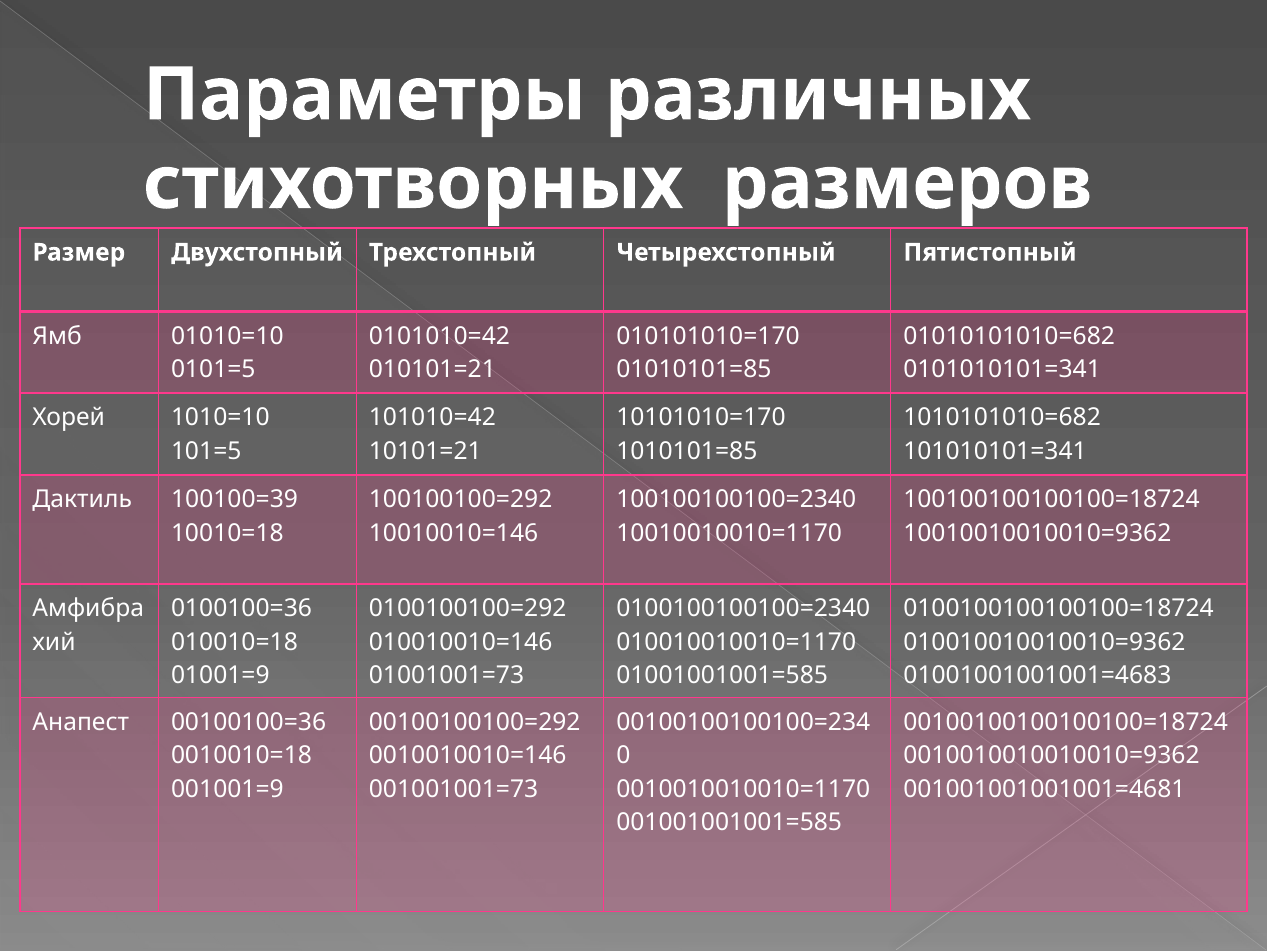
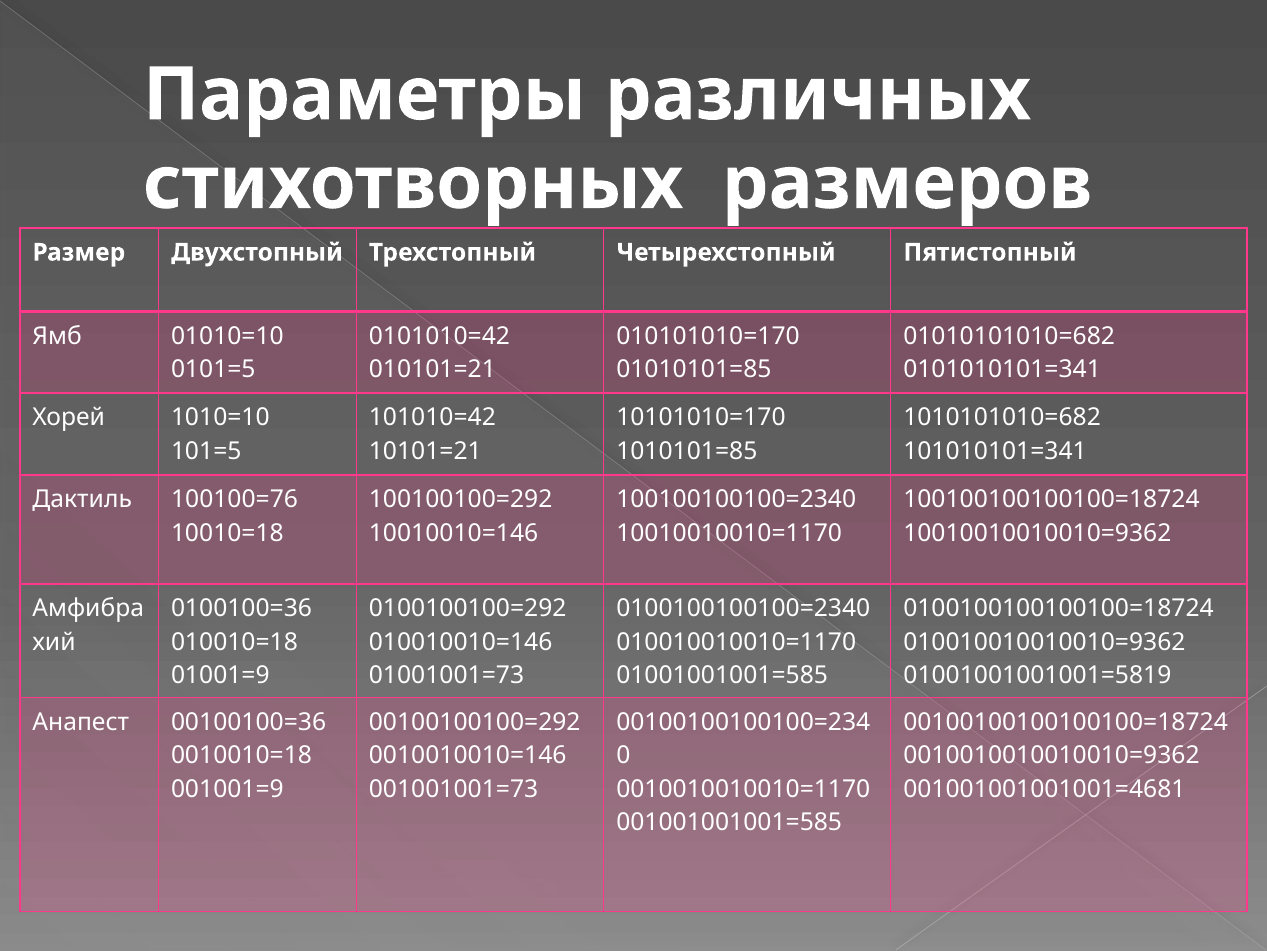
100100=39: 100100=39 -> 100100=76 (235, 499)
01001001001001=4683: 01001001001001=4683 -> 01001001001001=5819 (1037, 675)
